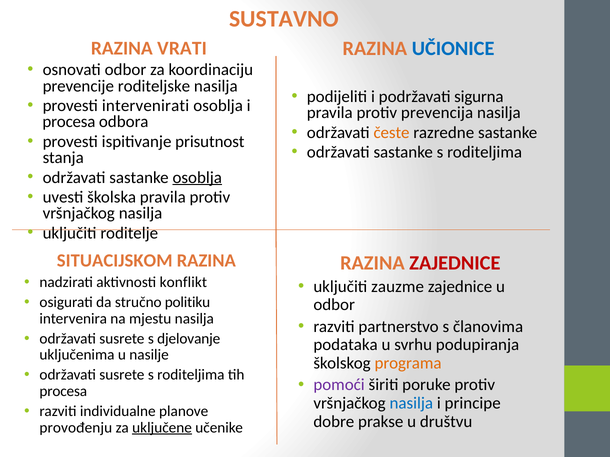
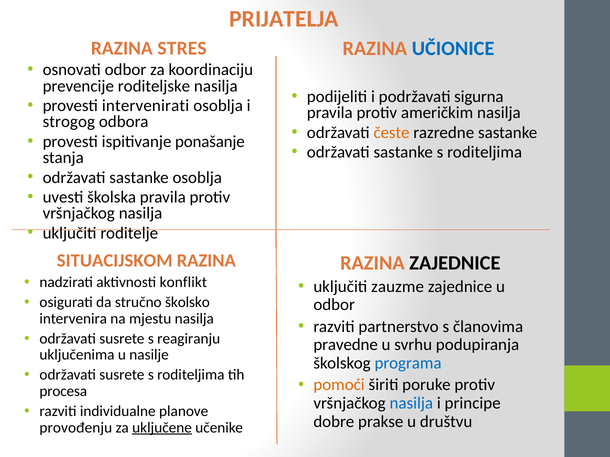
SUSTAVNO: SUSTAVNO -> PRIJATELJA (284, 19)
VRATI: VRATI -> STRES (182, 48)
prevencija: prevencija -> američkim (437, 113)
procesa: procesa -> strogog (69, 122)
prisutnost: prisutnost -> ponašanje (210, 142)
osoblja underline: present -> none (197, 178)
ZAJEDNICE colour: red -> black (455, 263)
politiku: politiku -> školsko (187, 303)
djelovanje: djelovanje -> reagiranju (189, 339)
podataka: podataka -> pravedne (346, 345)
programa colour: orange -> blue (408, 364)
pomoći colour: purple -> orange (339, 385)
